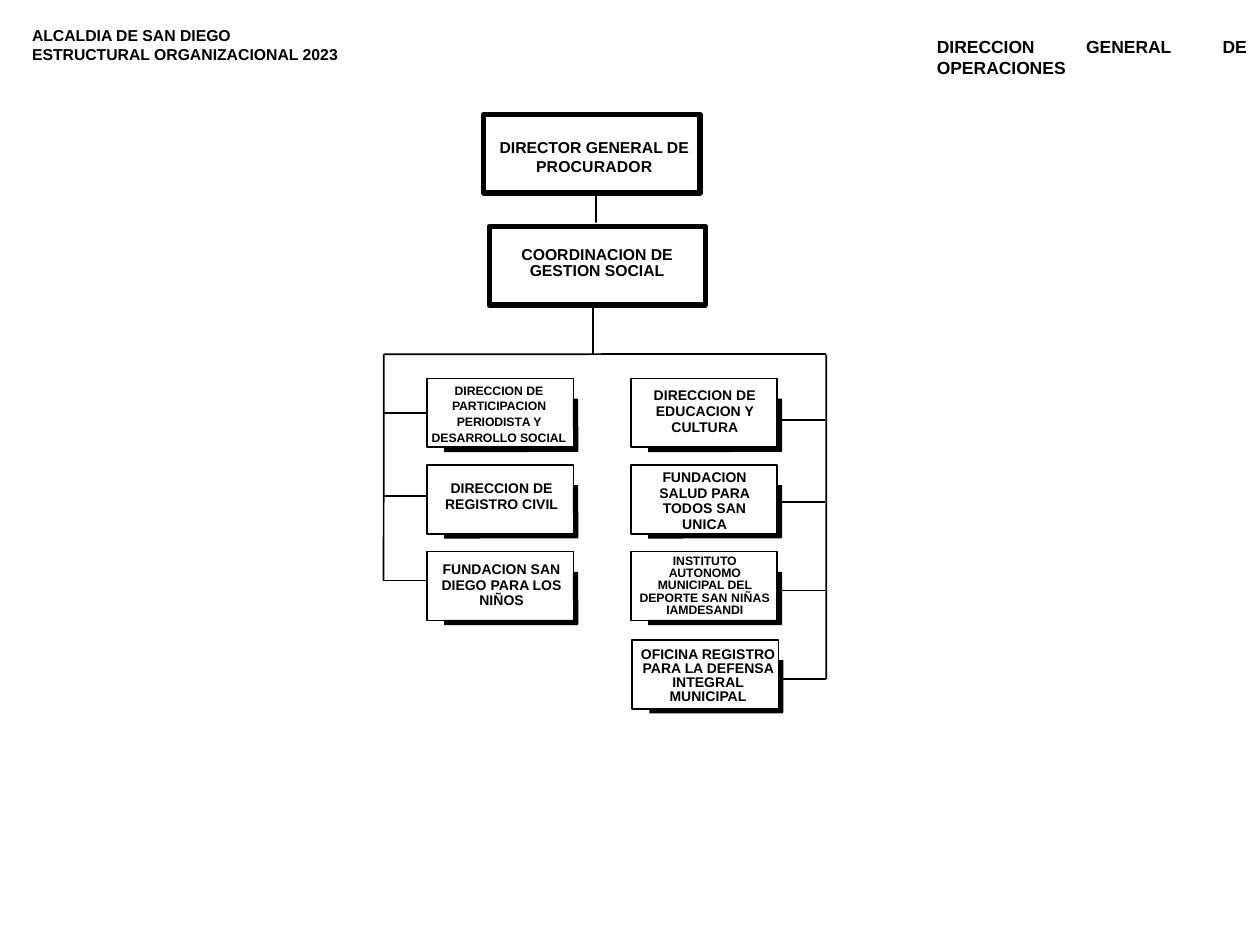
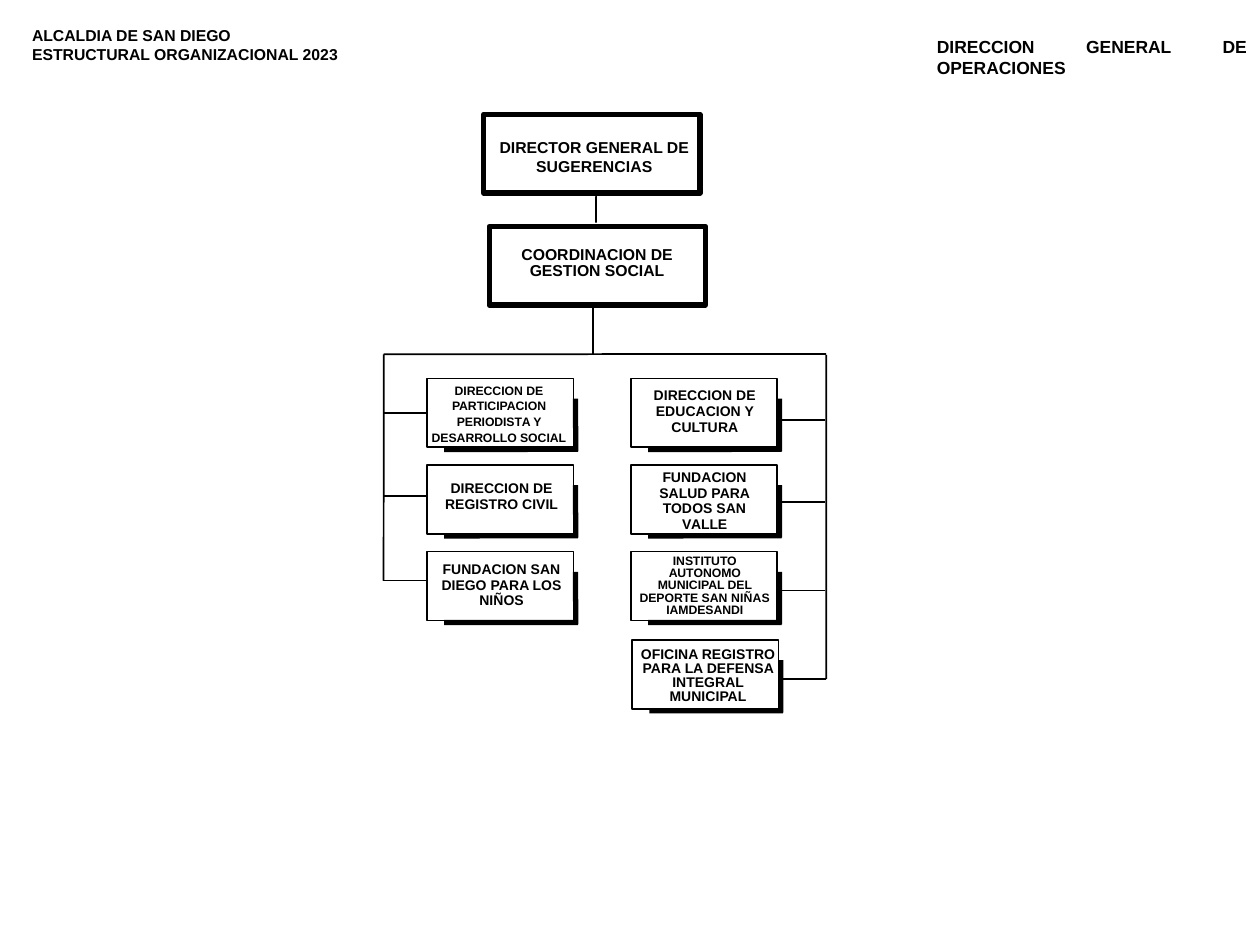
PROCURADOR: PROCURADOR -> SUGERENCIAS (594, 167)
UNICA: UNICA -> VALLE (705, 525)
